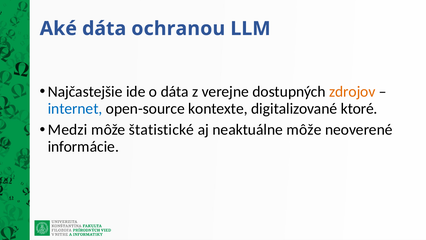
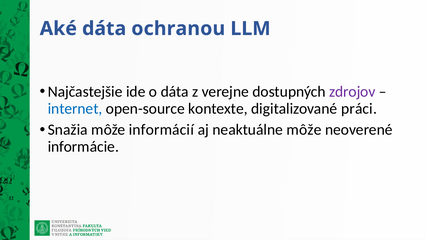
zdrojov colour: orange -> purple (352, 92)
ktoré: ktoré -> práci (359, 108)
Medzi: Medzi -> Snažia (68, 130)
štatistické: štatistické -> informácií (161, 130)
